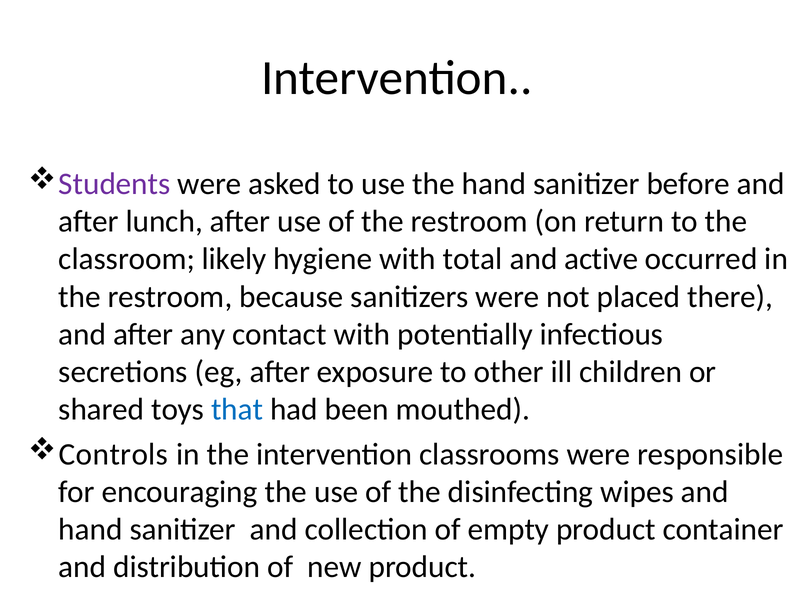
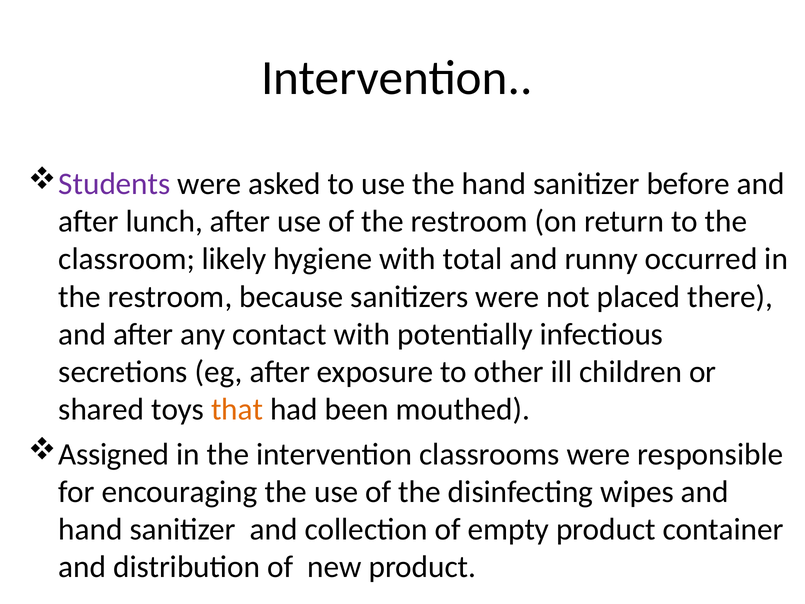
active: active -> runny (601, 259)
that colour: blue -> orange (237, 409)
Controls: Controls -> Assigned (114, 454)
